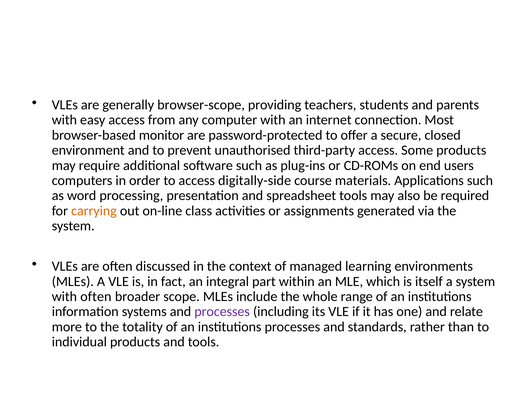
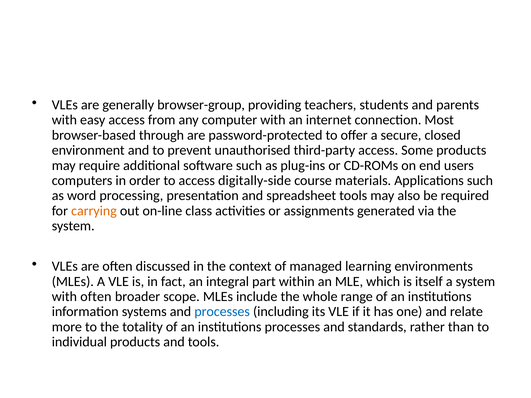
browser-scope: browser-scope -> browser-group (201, 105)
monitor: monitor -> through (161, 135)
processes colour: purple -> blue (222, 312)
